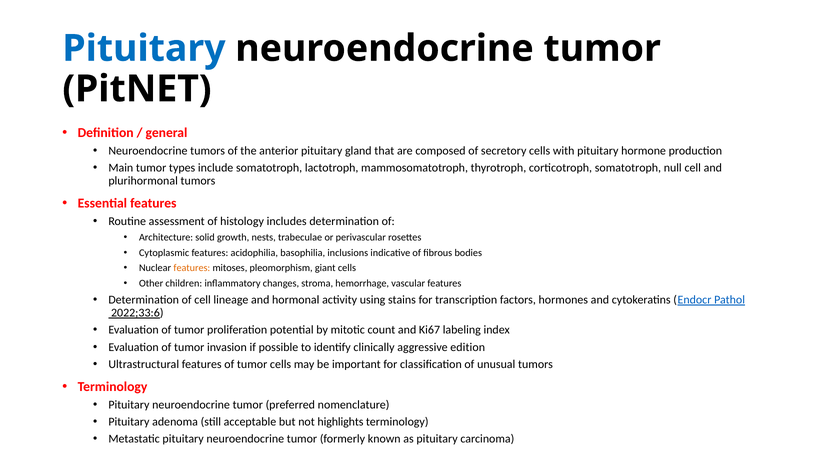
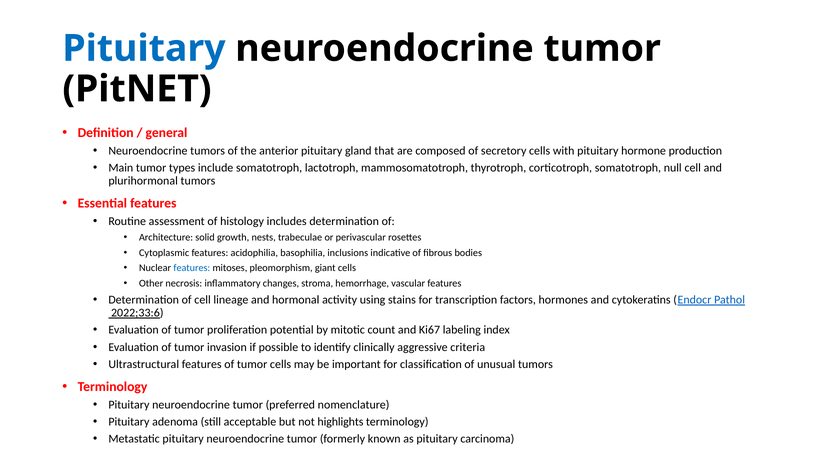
features colour: orange -> blue (192, 268)
children: children -> necrosis (184, 283)
edition: edition -> criteria (468, 347)
